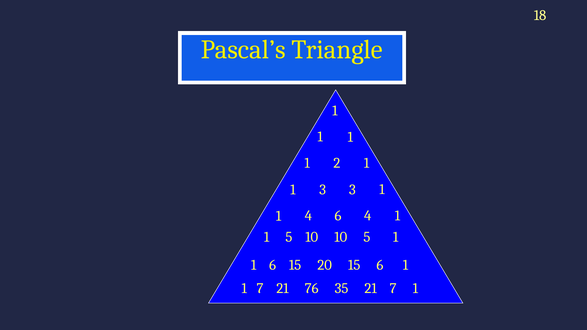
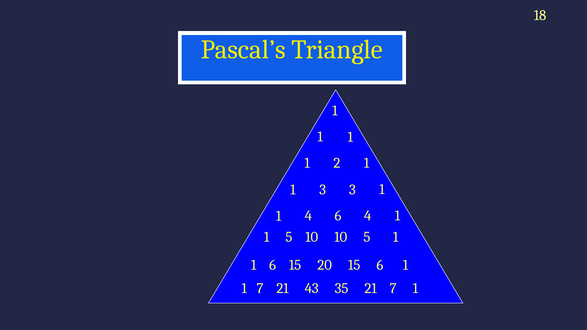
76: 76 -> 43 (312, 288)
